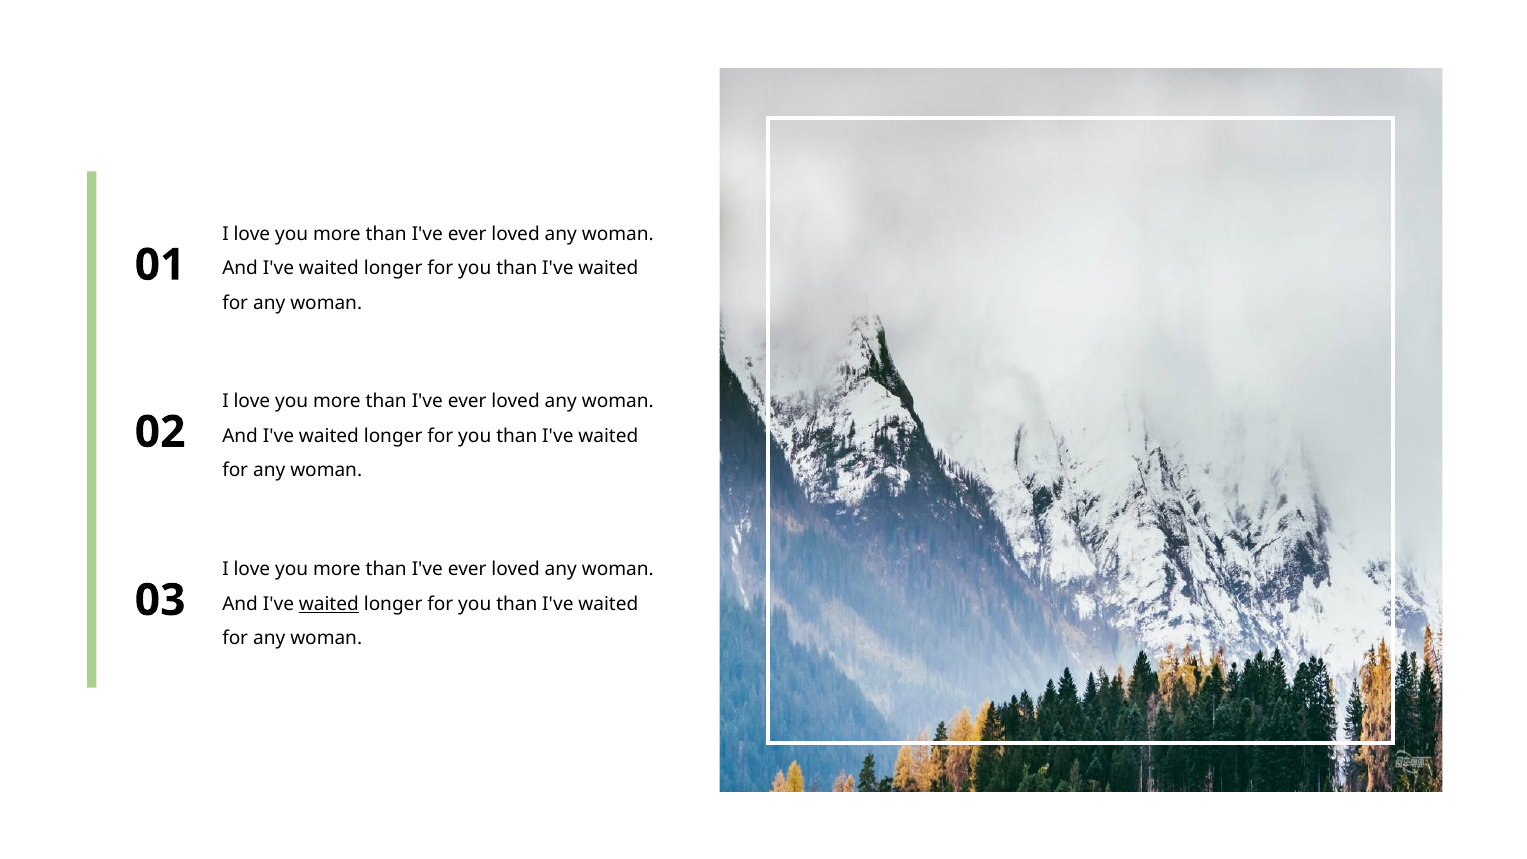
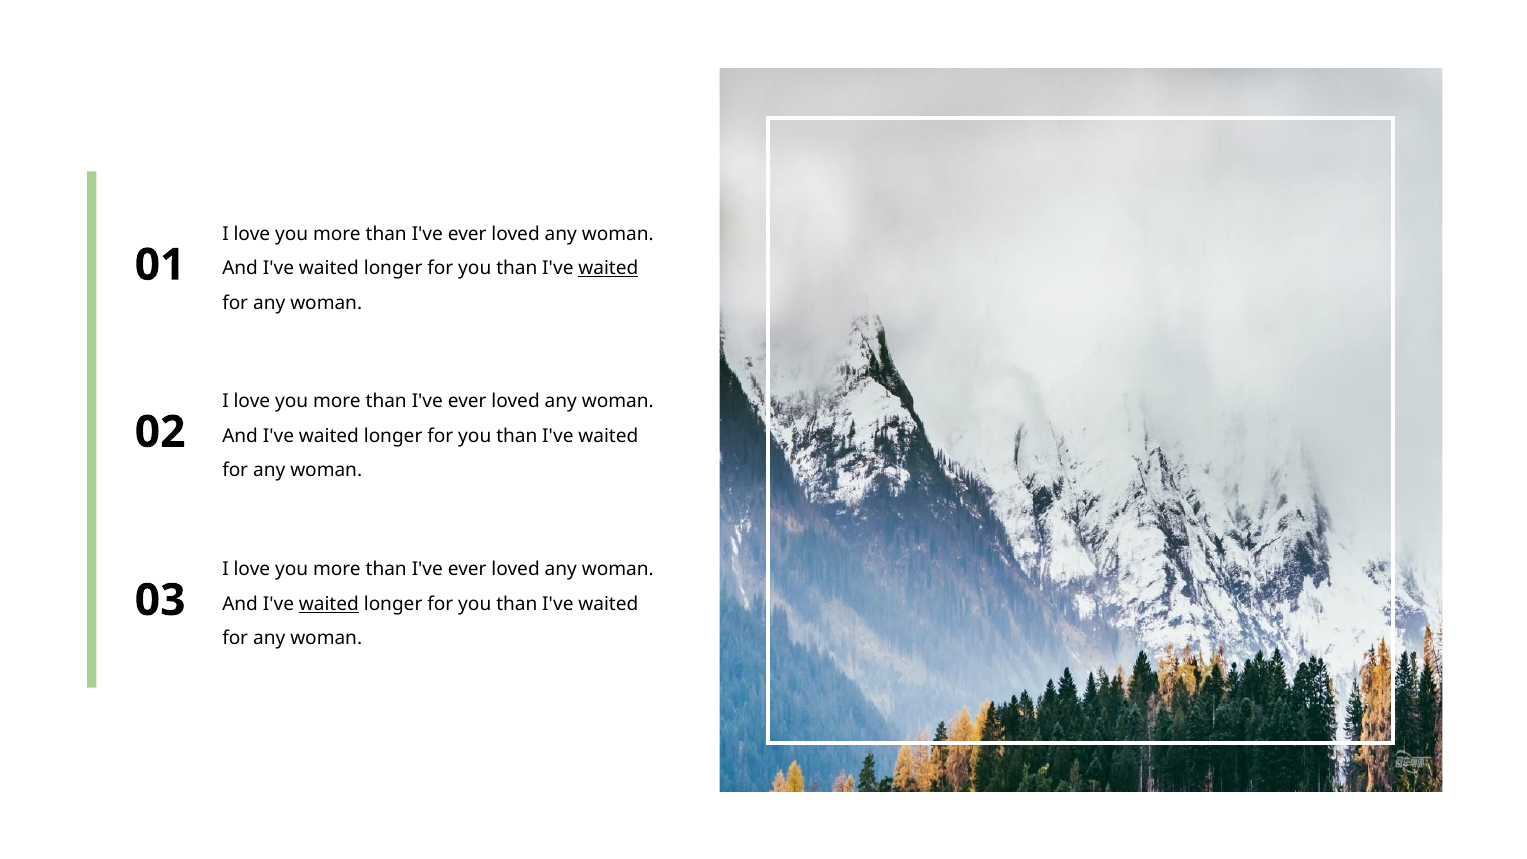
waited underline: none -> present (608, 269)
